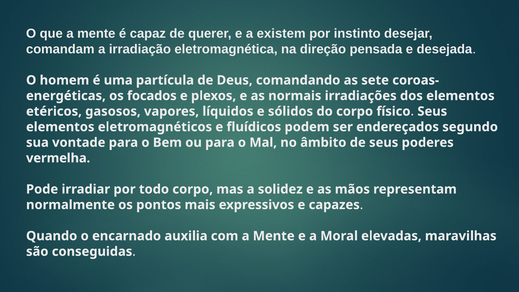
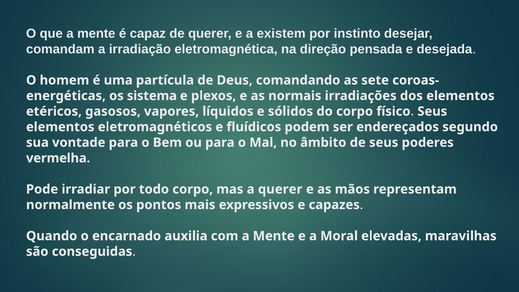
focados: focados -> sistema (152, 96)
a solidez: solidez -> querer (280, 189)
